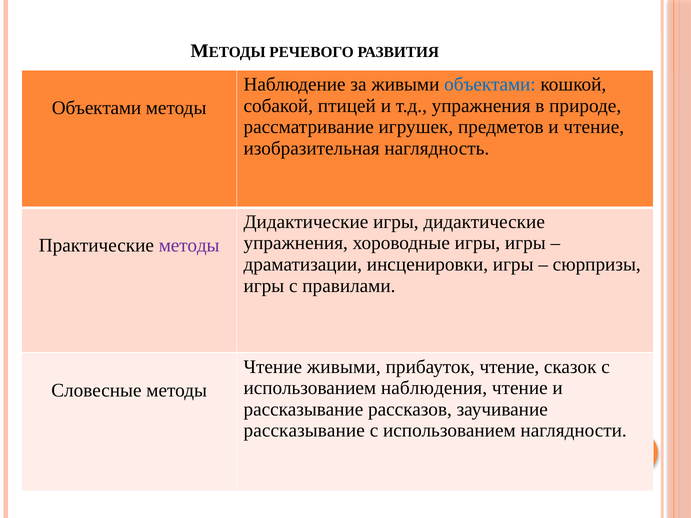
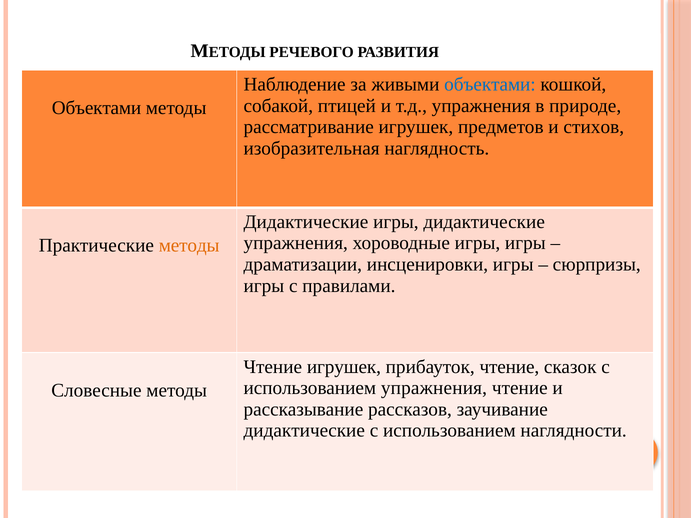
и чтение: чтение -> стихов (594, 127)
методы colour: purple -> orange (189, 245)
Чтение живыми: живыми -> игрушек (344, 367)
использованием наблюдения: наблюдения -> упражнения (434, 388)
рассказывание: рассказывание -> дидактические (304, 431)
